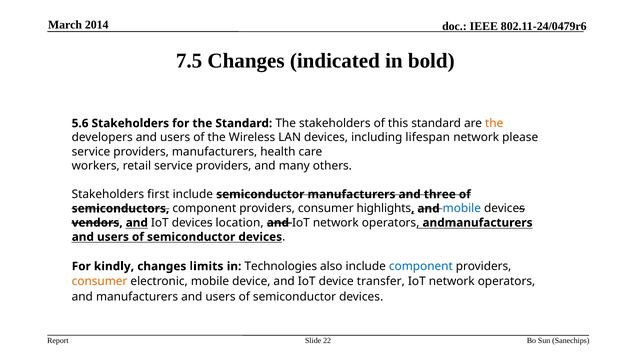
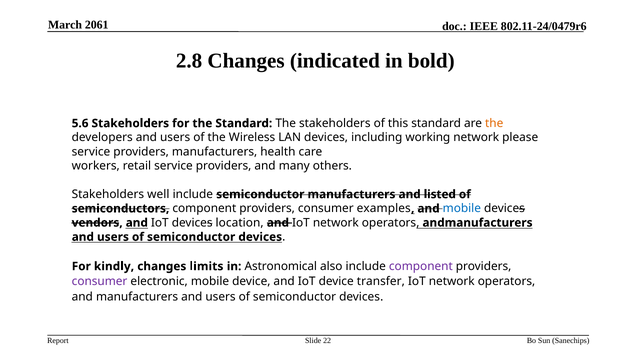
2014: 2014 -> 2061 (97, 25)
7.5: 7.5 -> 2.8 (189, 61)
lifespan: lifespan -> working (428, 138)
first: first -> well (158, 194)
three: three -> listed (440, 194)
highlights: highlights -> examples (384, 208)
Technologies: Technologies -> Astronomical (281, 266)
component colour: blue -> purple (421, 266)
consumer colour: orange -> purple (100, 281)
